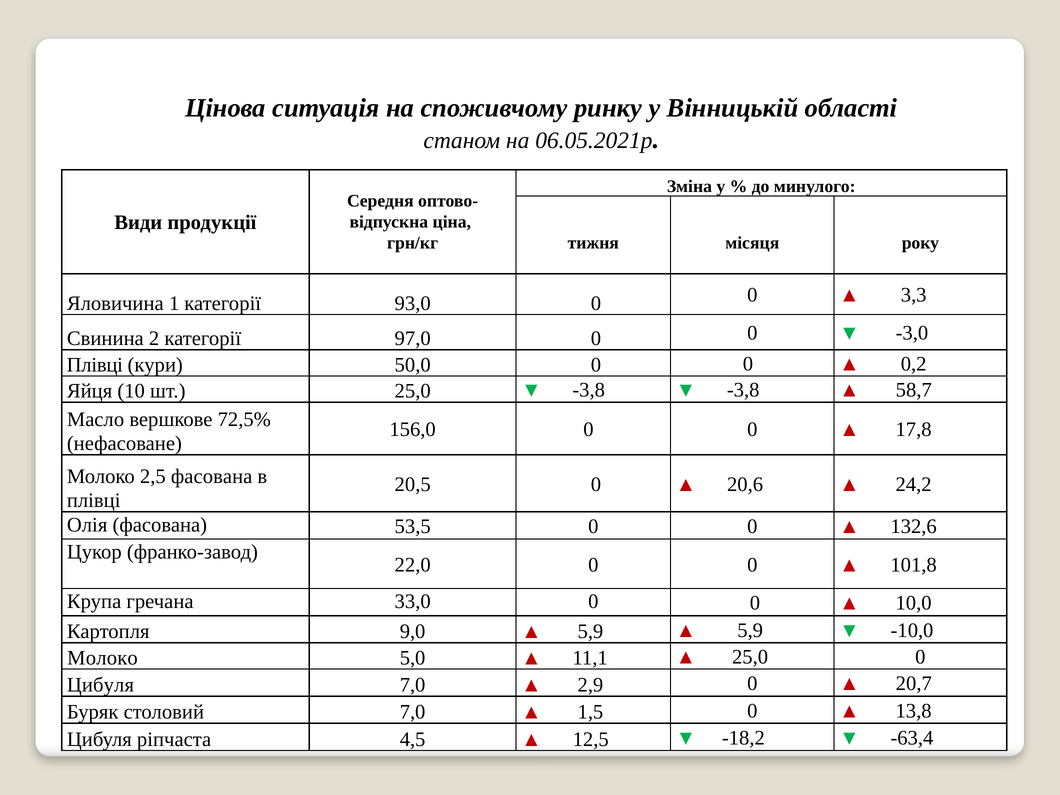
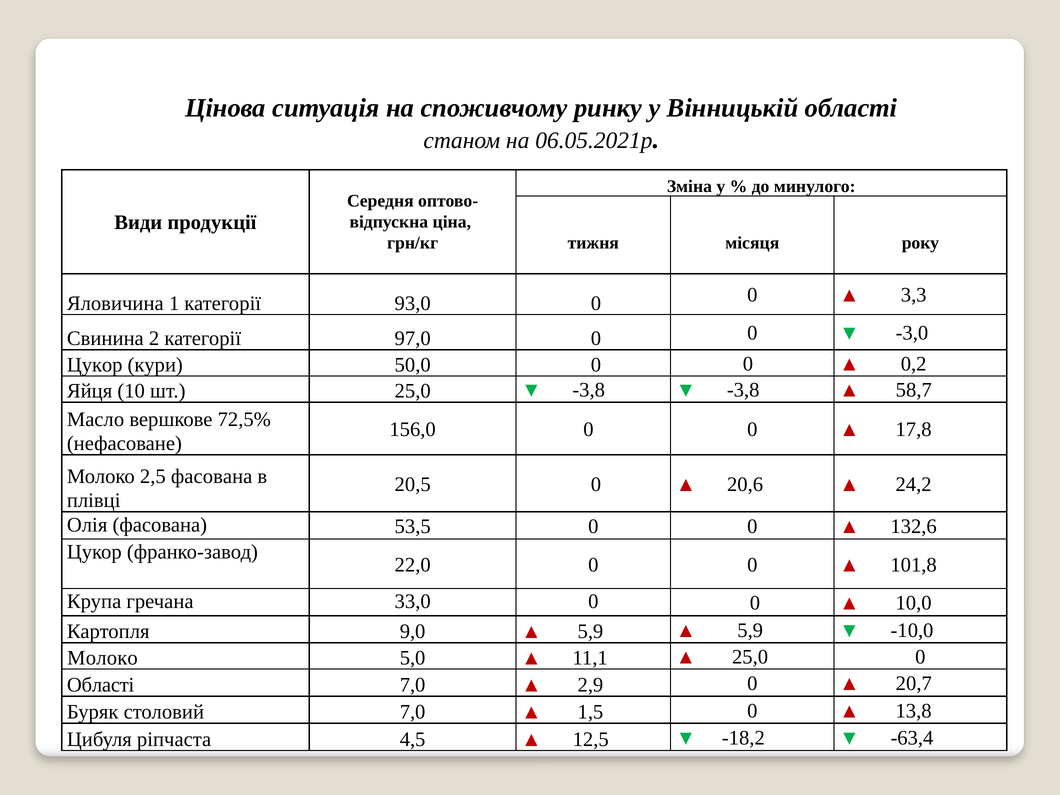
Плівці: Плівці -> Цукор (95, 365)
Цибуля: Цибуля -> Області (101, 685)
